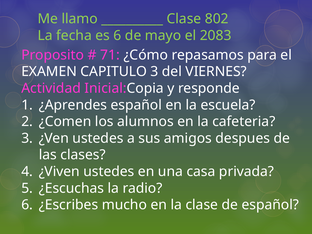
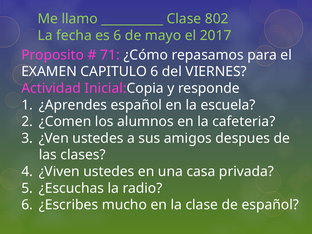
2083: 2083 -> 2017 (216, 35)
CAPITULO 3: 3 -> 6 (154, 72)
